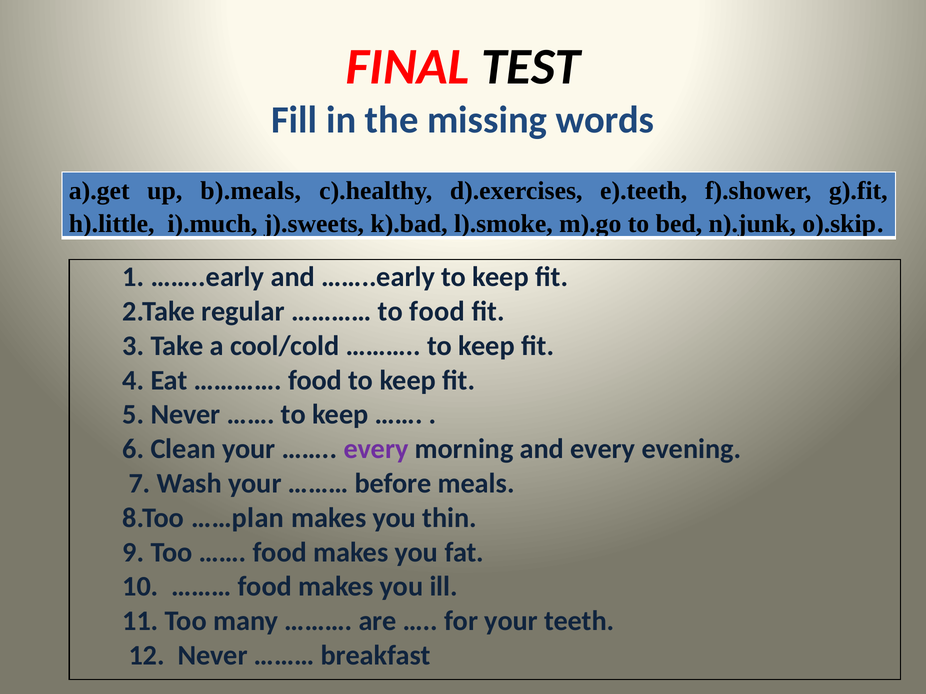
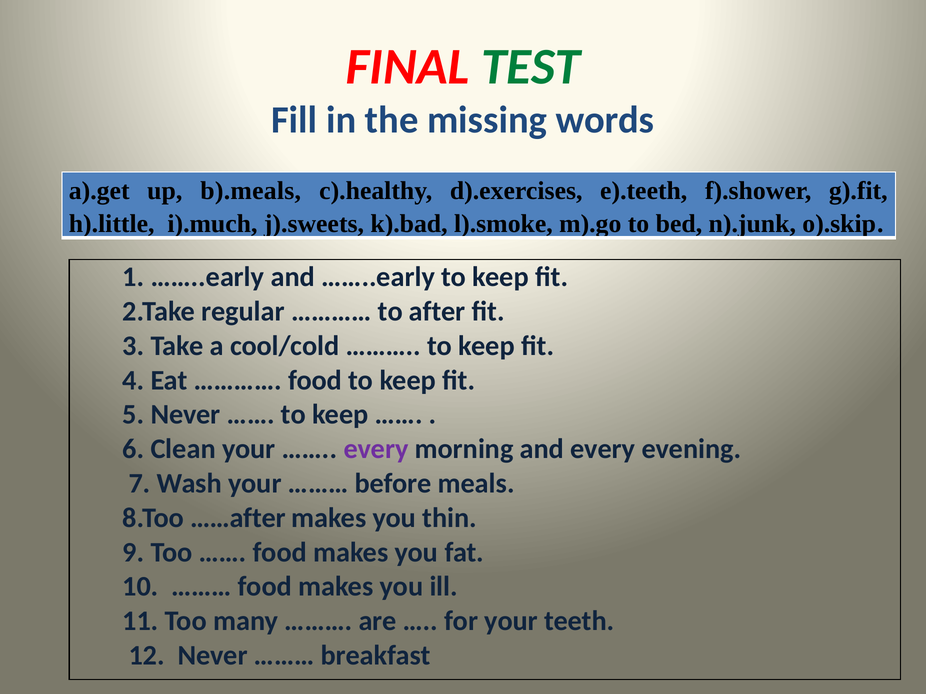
TEST colour: black -> green (531, 67)
to food: food -> after (437, 312)
……plan: ……plan -> ……after (238, 518)
